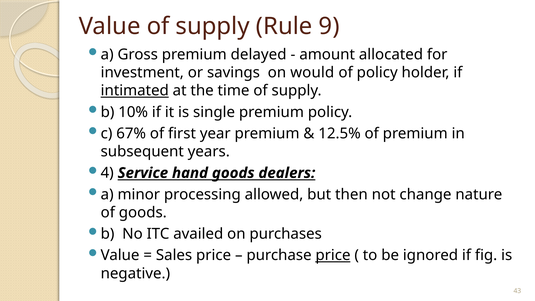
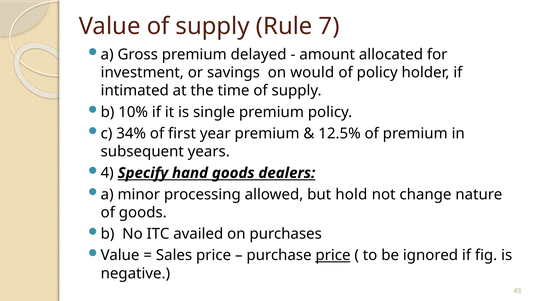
9: 9 -> 7 (329, 26)
intimated underline: present -> none (135, 91)
67%: 67% -> 34% (131, 133)
Service: Service -> Specify (143, 173)
then: then -> hold (351, 194)
